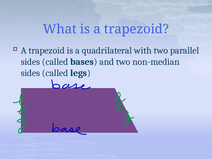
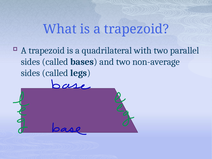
non-median: non-median -> non-average (156, 62)
